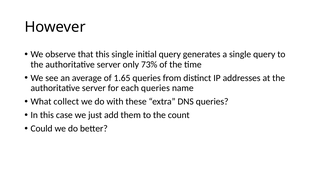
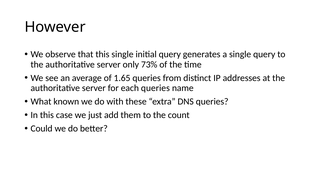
collect: collect -> known (66, 102)
